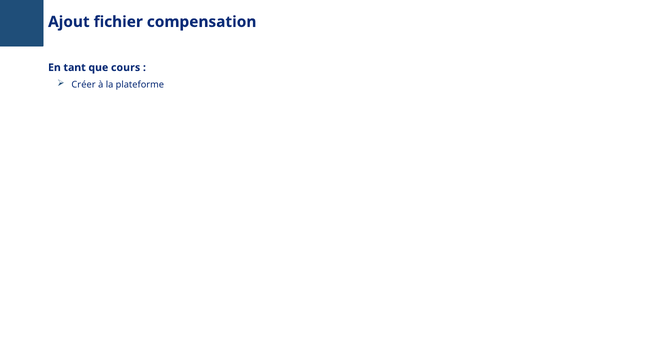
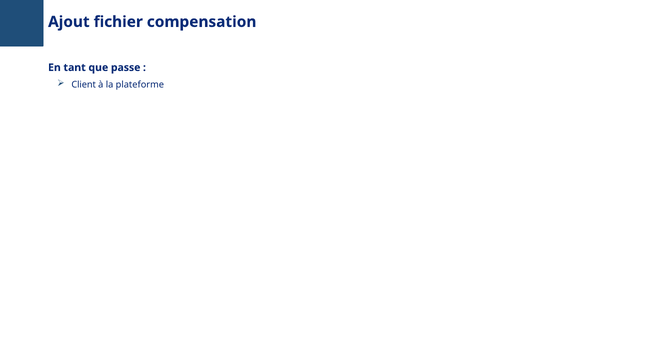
cours: cours -> passe (126, 68)
Créer: Créer -> Client (84, 85)
